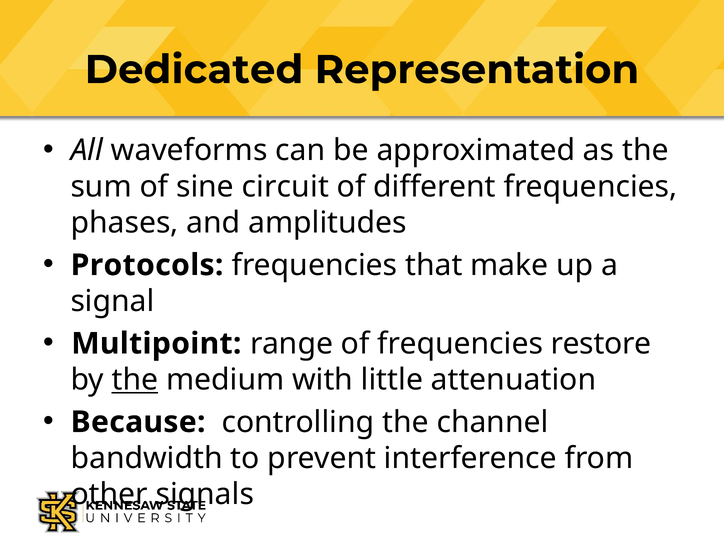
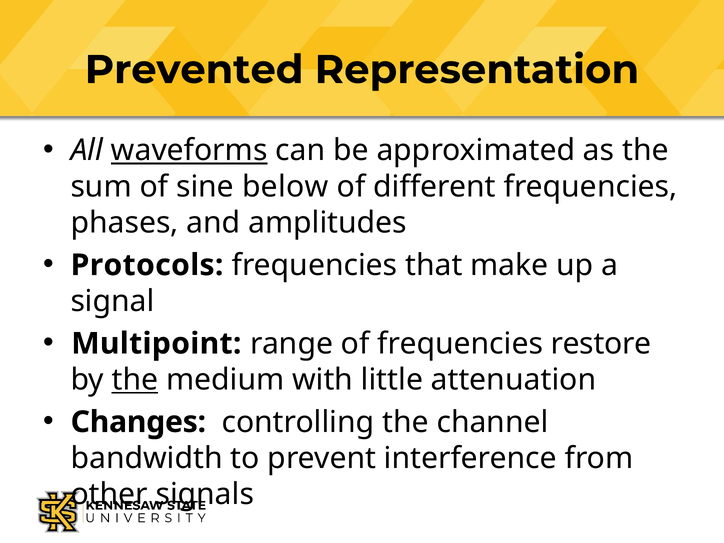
Dedicated: Dedicated -> Prevented (194, 70)
waveforms underline: none -> present (189, 151)
circuit: circuit -> below (285, 187)
Because: Because -> Changes (138, 422)
